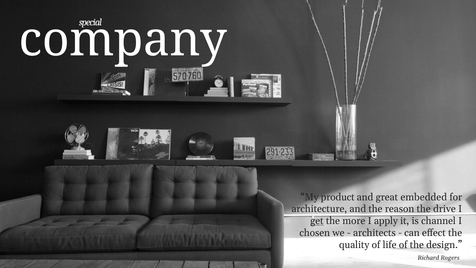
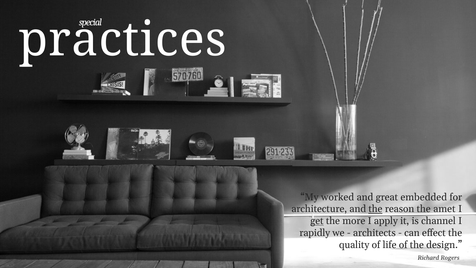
company: company -> practices (123, 40)
product: product -> worked (338, 197)
the underline: none -> present (375, 209)
drive: drive -> amet (444, 209)
chosen: chosen -> rapidly (315, 233)
